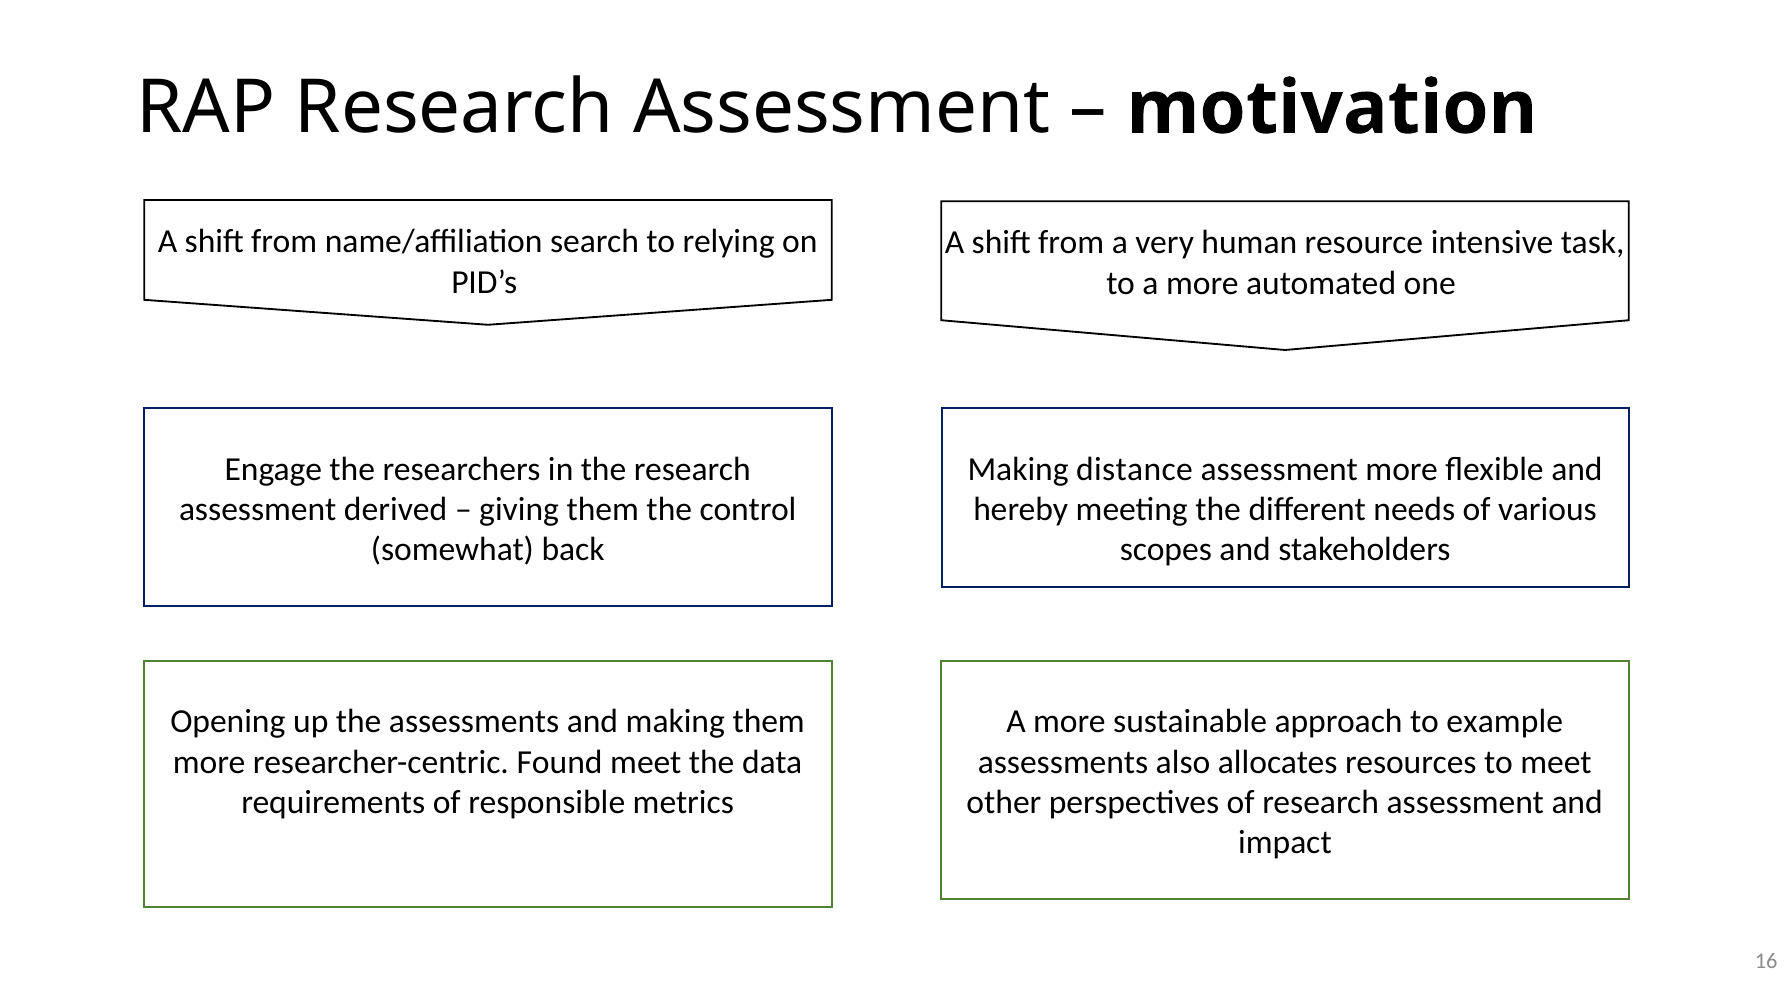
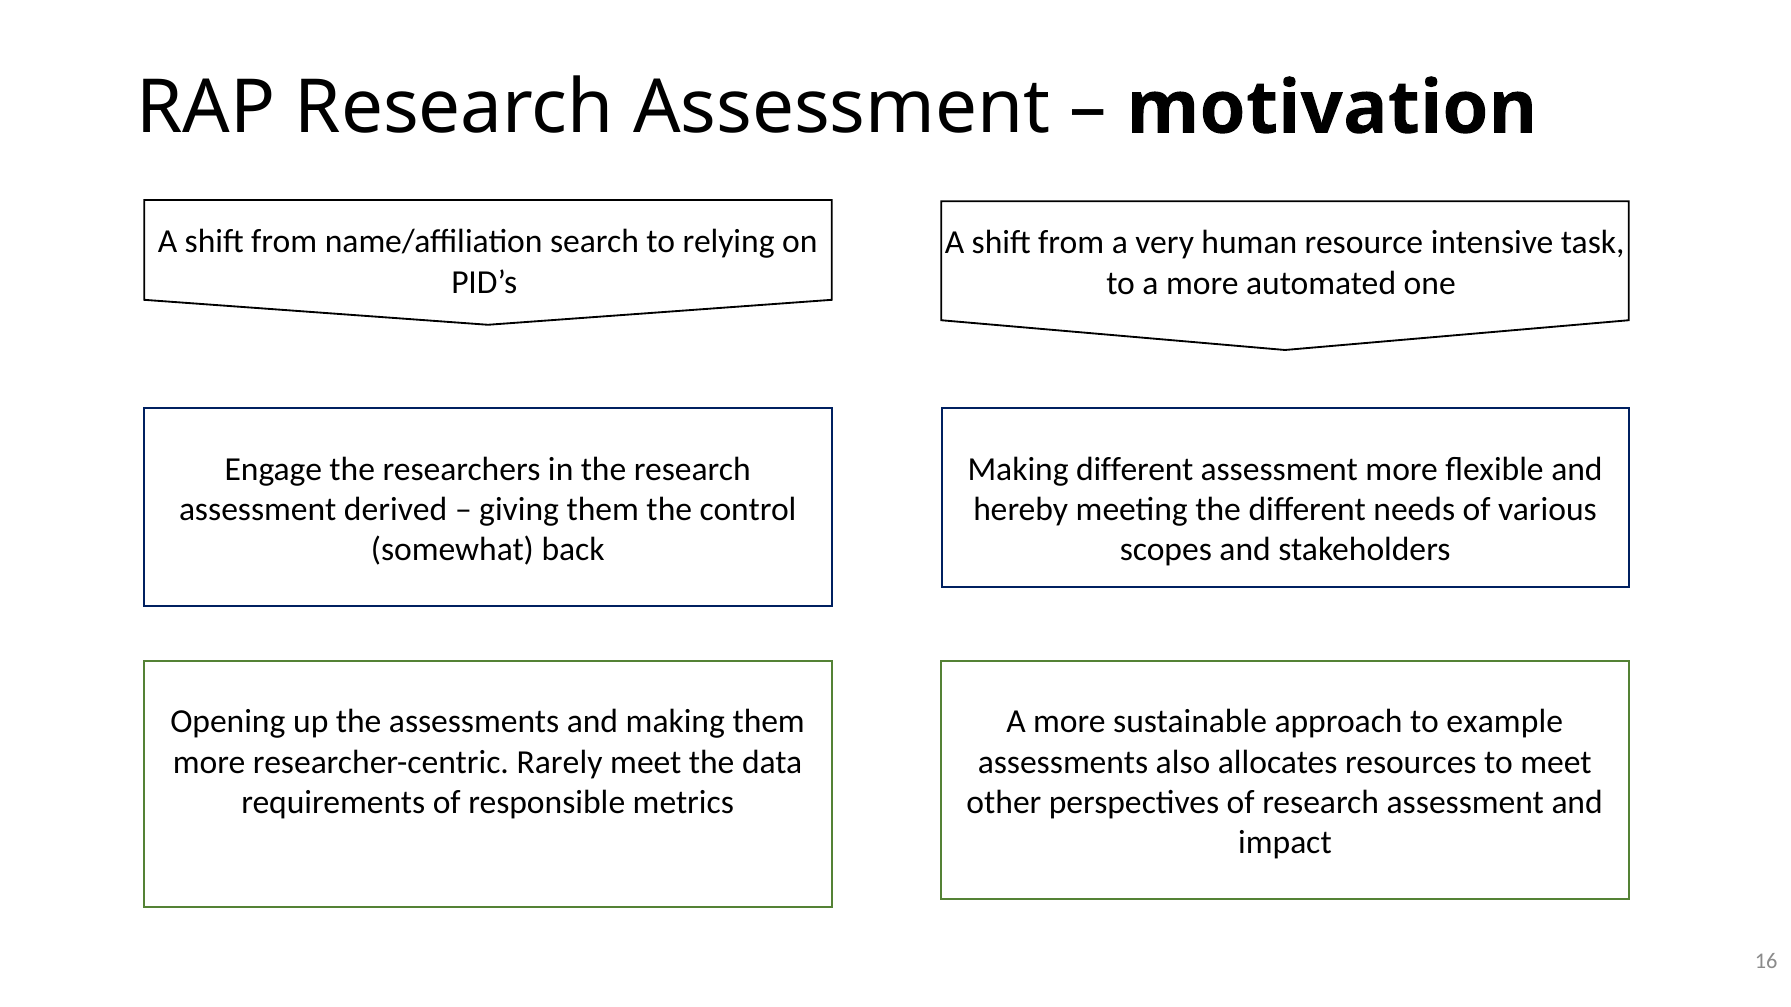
Making distance: distance -> different (1135, 469)
Found: Found -> Rarely (559, 762)
